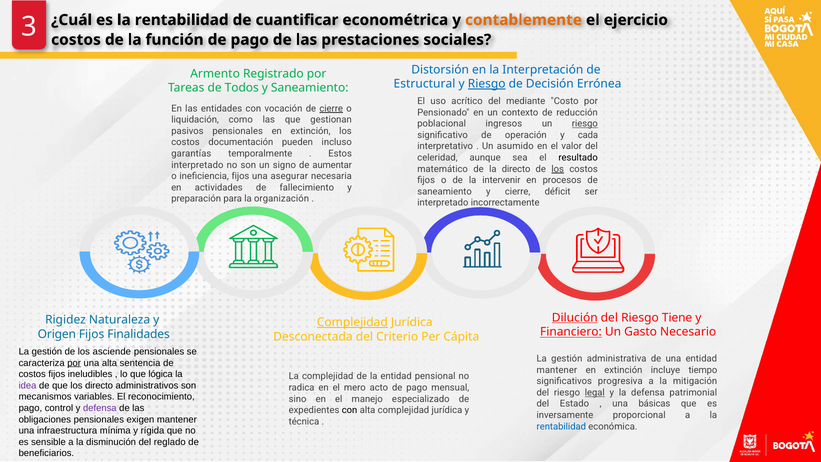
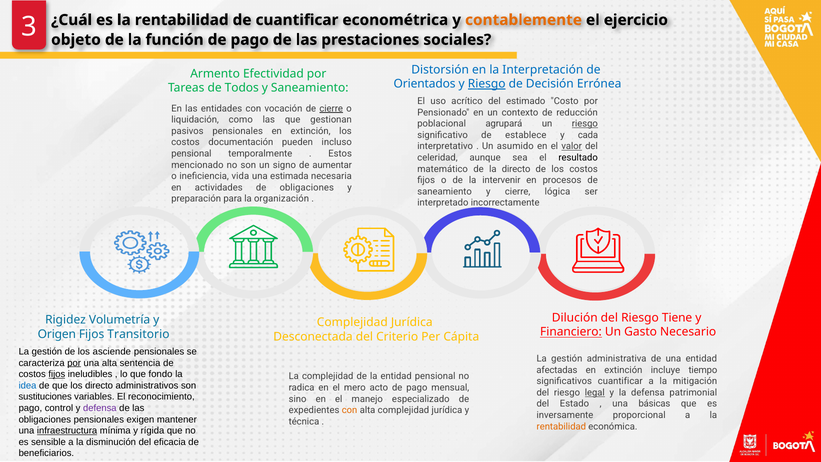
costos: costos -> objeto (76, 40)
Registrado: Registrado -> Efectividad (273, 74)
Estructural: Estructural -> Orientados (425, 84)
mediante: mediante -> estimado (526, 101)
ingresos: ingresos -> agrupará (504, 124)
operación: operación -> establece (526, 135)
valor underline: none -> present (572, 146)
garantías: garantías -> pensional (191, 154)
interpretado: interpretado -> mencionado (197, 165)
los underline: present -> none (558, 169)
ineficiencia fijos: fijos -> vida (240, 176)
asegurar: asegurar -> estimada (289, 176)
de fallecimiento: fallecimiento -> obligaciones (307, 188)
déficit: déficit -> lógica (557, 191)
Dilución underline: present -> none (575, 317)
Naturaleza: Naturaleza -> Volumetría (120, 320)
Complejidad underline: present -> none (352, 322)
Finalidades: Finalidades -> Transitorio (138, 334)
mantener: mantener -> afectadas (557, 370)
fijos underline: none -> present (57, 374)
lógica: lógica -> fondo (161, 374)
significativos progresiva: progresiva -> cuantificar (620, 381)
idea colour: purple -> blue (28, 385)
mecanismos: mecanismos -> sustituciones (45, 397)
con colour: black -> orange (350, 410)
rentabilidad colour: blue -> orange (561, 426)
infraestructura underline: none -> present (67, 431)
reglado: reglado -> eficacia (170, 442)
